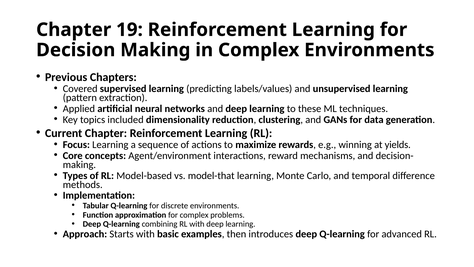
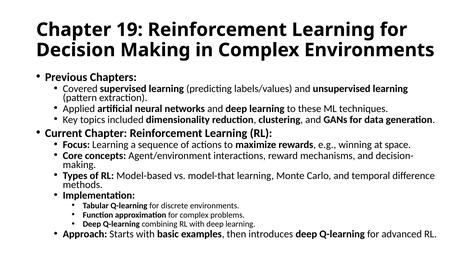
yields: yields -> space (398, 145)
